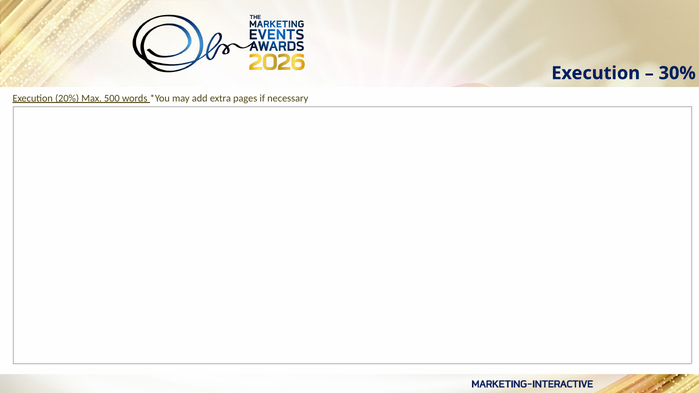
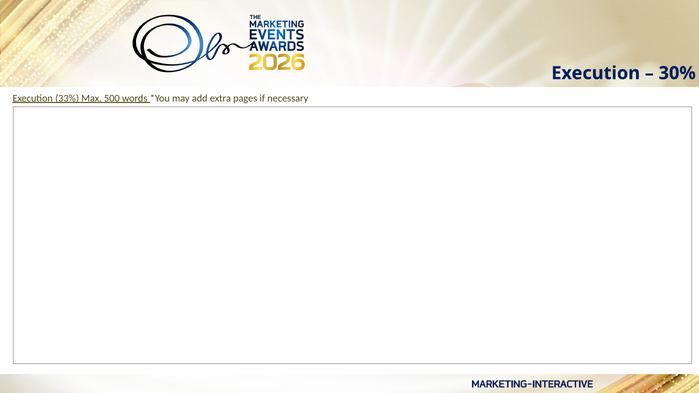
20%: 20% -> 33% (67, 98)
